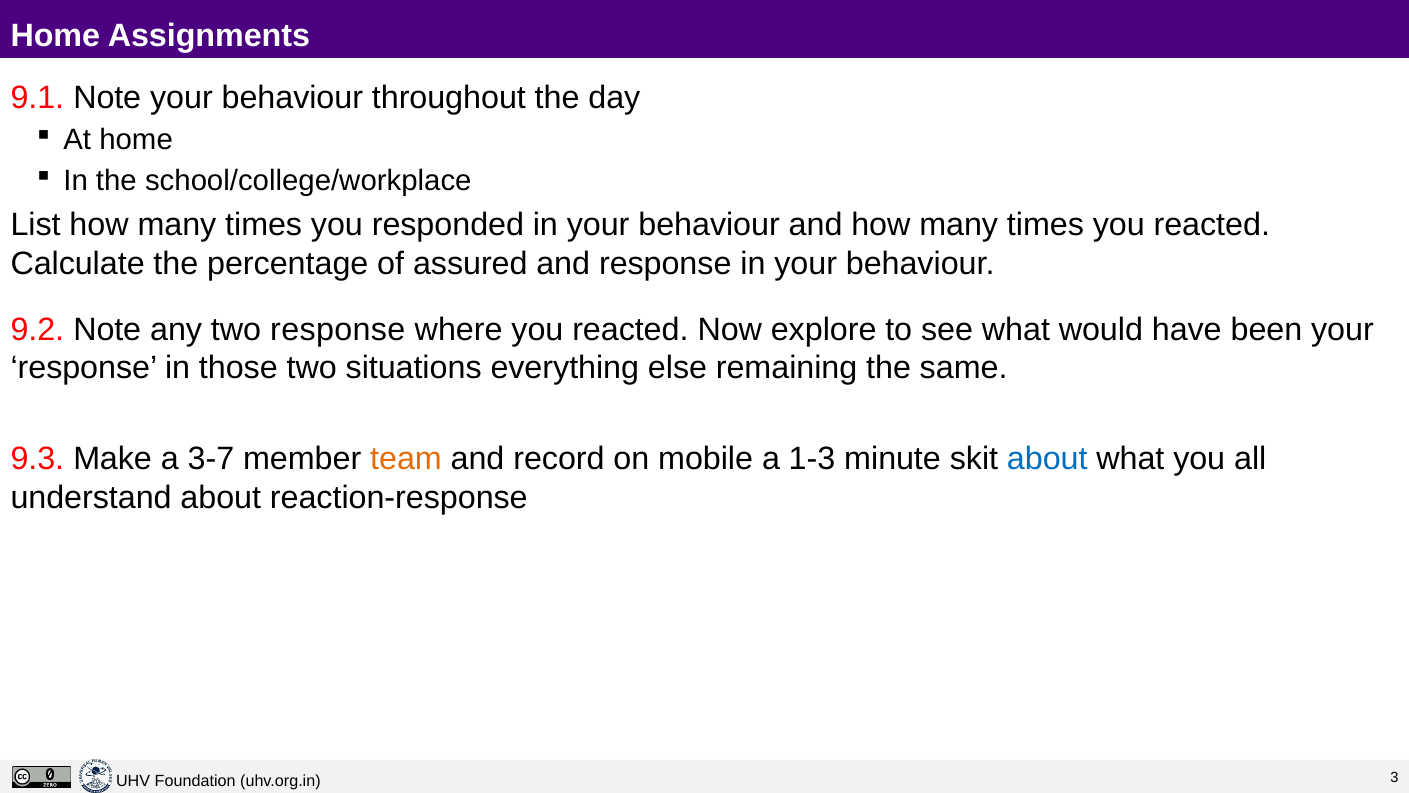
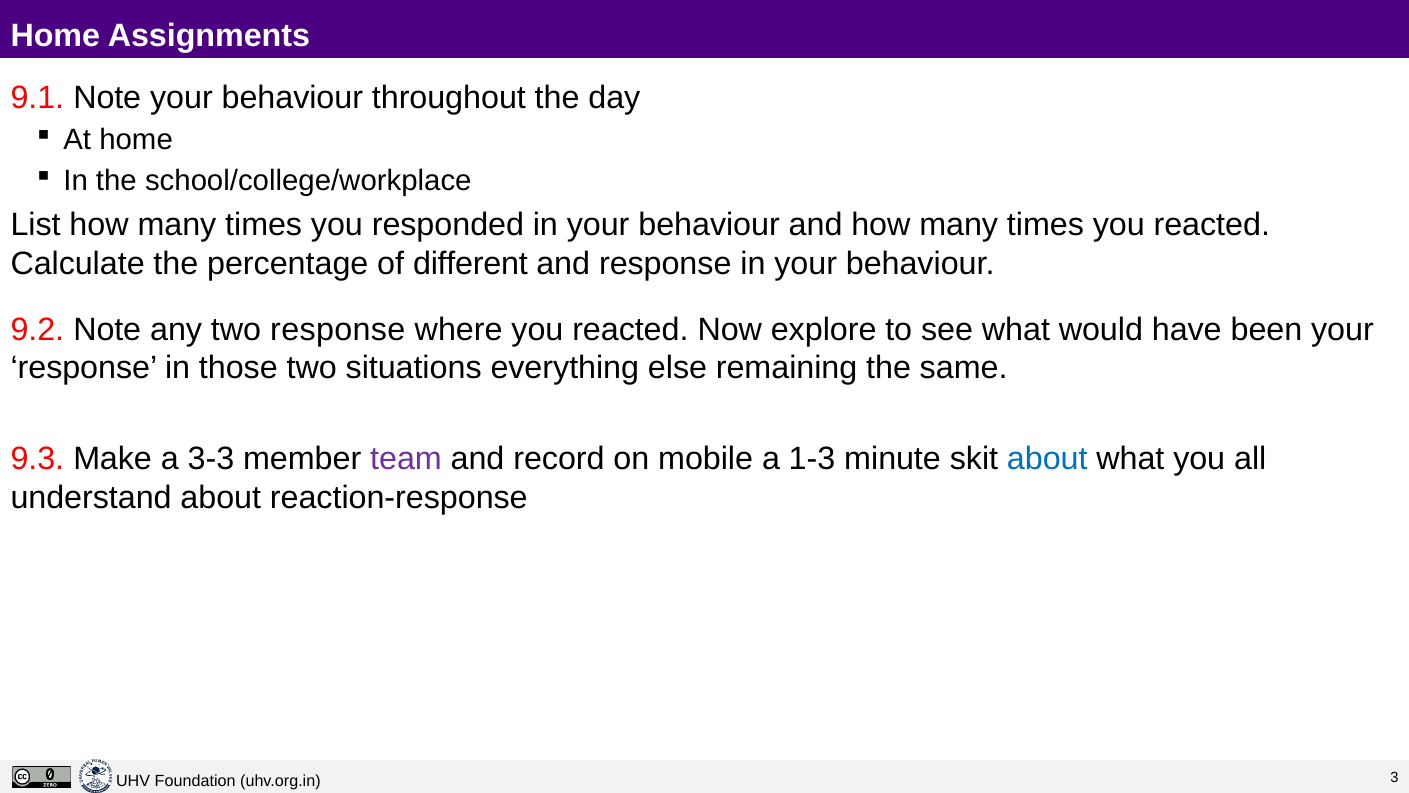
assured: assured -> different (470, 263)
3-7: 3-7 -> 3-3 (211, 458)
team colour: orange -> purple (406, 458)
